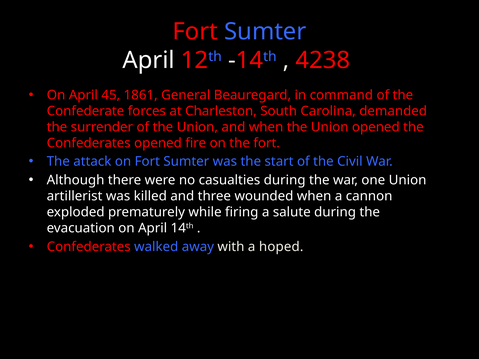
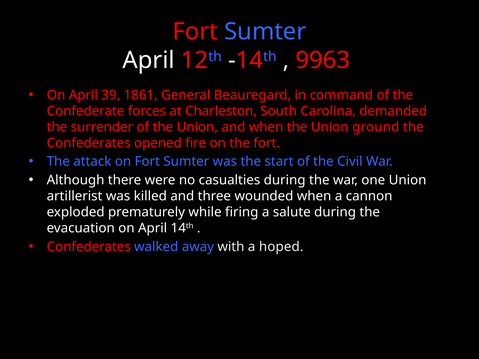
4238: 4238 -> 9963 (323, 60)
45: 45 -> 39 (111, 95)
Union opened: opened -> ground (376, 127)
